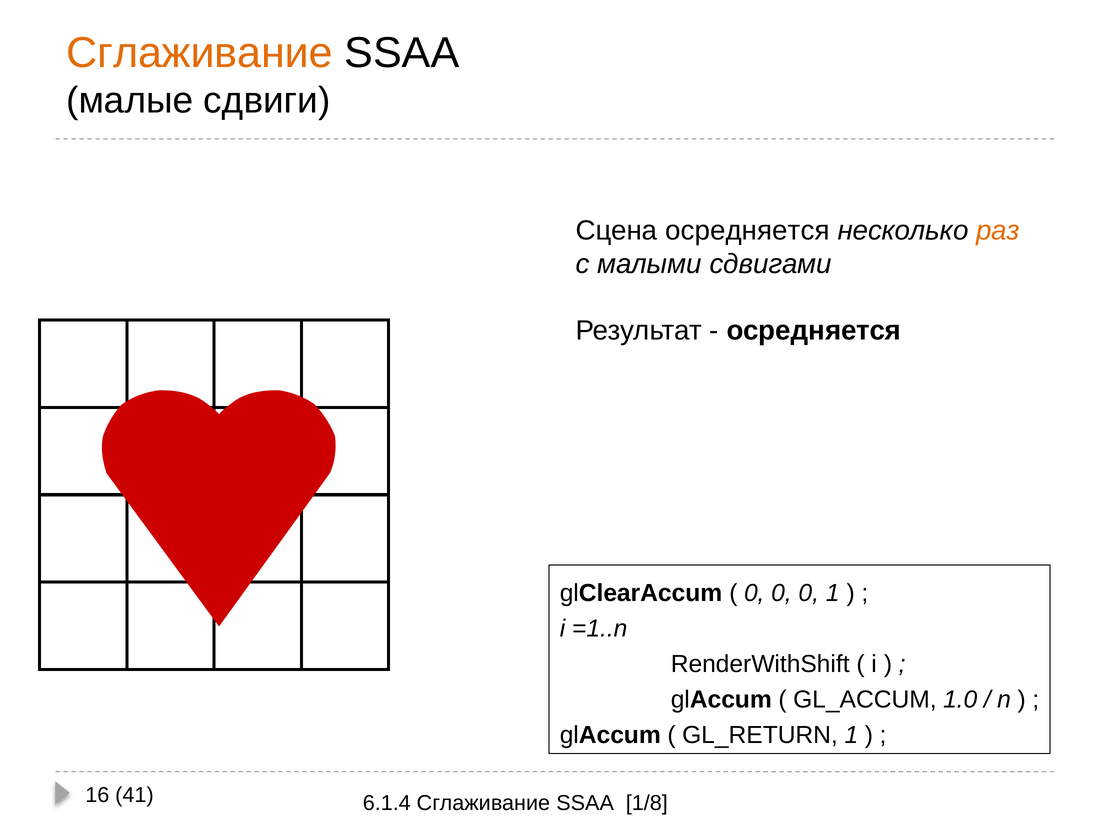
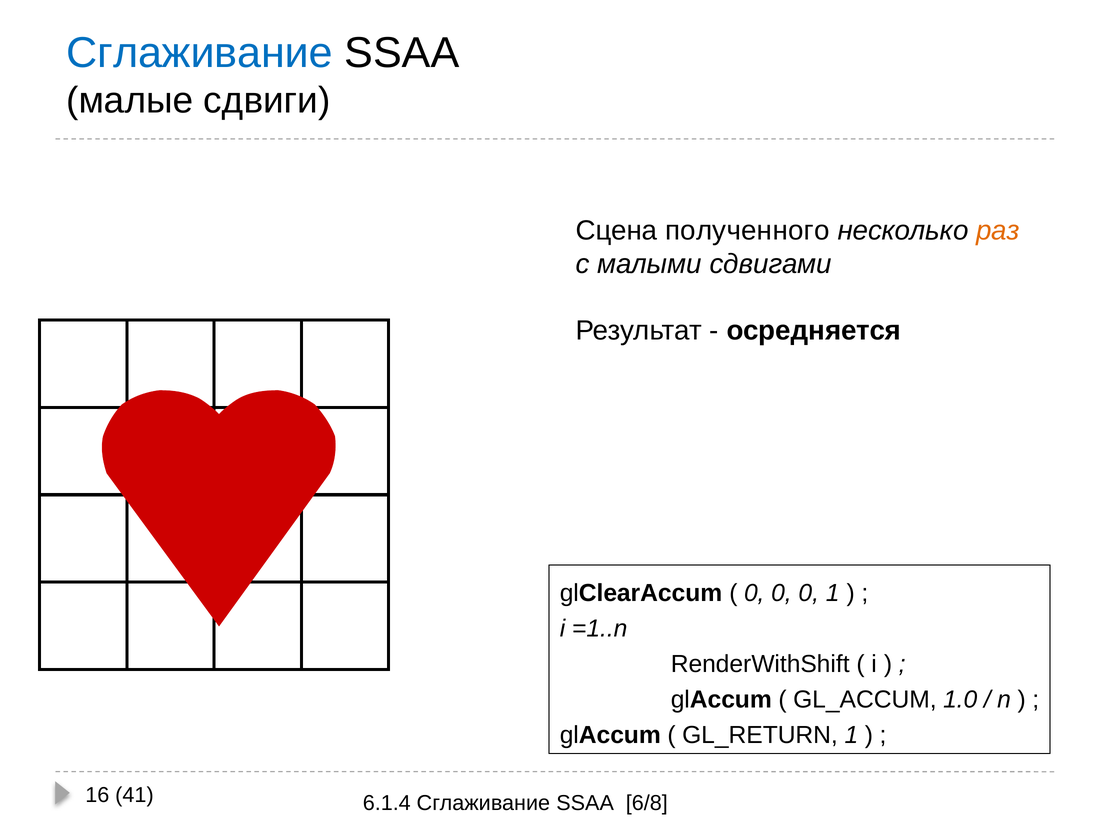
Сглаживание colour: orange -> blue (200, 53)
Сцена осредняется: осредняется -> полученного (747, 230)
1/8: 1/8 -> 6/8 (647, 803)
